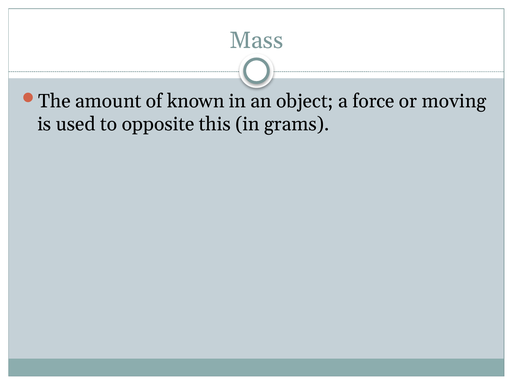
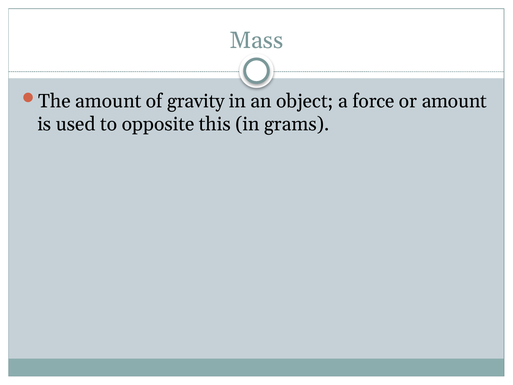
known: known -> gravity (196, 101)
or moving: moving -> amount (454, 101)
